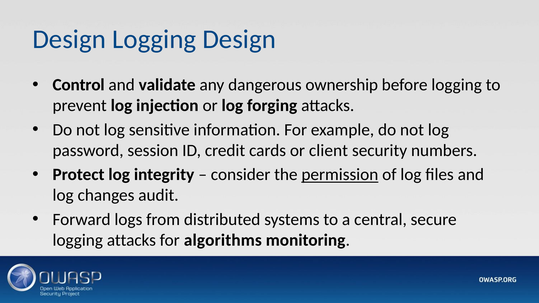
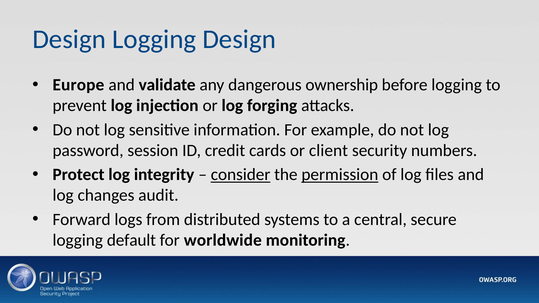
Control: Control -> Europe (78, 85)
consider underline: none -> present (241, 175)
logging attacks: attacks -> default (131, 240)
algorithms: algorithms -> worldwide (223, 240)
